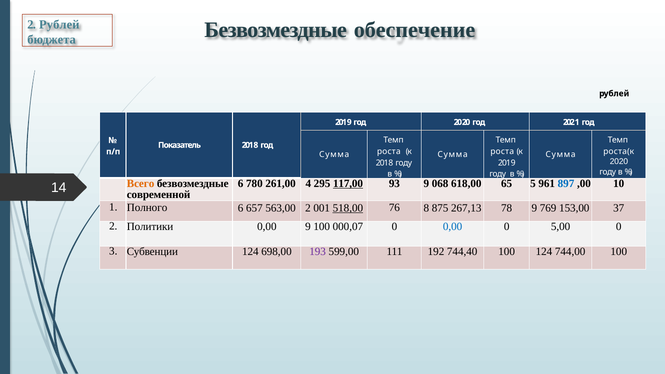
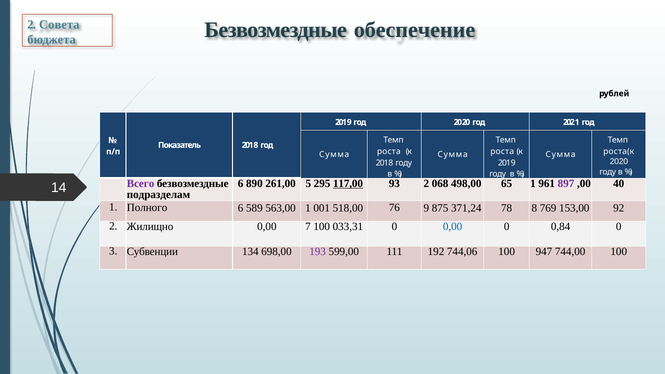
2 Рублей: Рублей -> Совета (59, 25)
Всего colour: orange -> purple (141, 183)
780: 780 -> 890 (254, 183)
4: 4 -> 5 (308, 183)
93 9: 9 -> 2 (426, 183)
618,00: 618,00 -> 498,00 (466, 183)
65 5: 5 -> 1 (533, 183)
897 colour: blue -> purple (566, 183)
10: 10 -> 40 (619, 183)
современной: современной -> подразделам (159, 195)
657: 657 -> 589 (254, 208)
563,00 2: 2 -> 1 (308, 208)
518,00 underline: present -> none (348, 208)
8: 8 -> 9 (426, 208)
267,13: 267,13 -> 371,24 (466, 208)
78 9: 9 -> 8 (534, 208)
37: 37 -> 92 (619, 208)
Политики: Политики -> Жилищно (150, 227)
0,00 9: 9 -> 7 (308, 227)
000,07: 000,07 -> 033,31 (348, 227)
5,00: 5,00 -> 0,84 (561, 227)
Субвенции 124: 124 -> 134 (250, 252)
744,40: 744,40 -> 744,06 (462, 252)
100 124: 124 -> 947 (544, 252)
